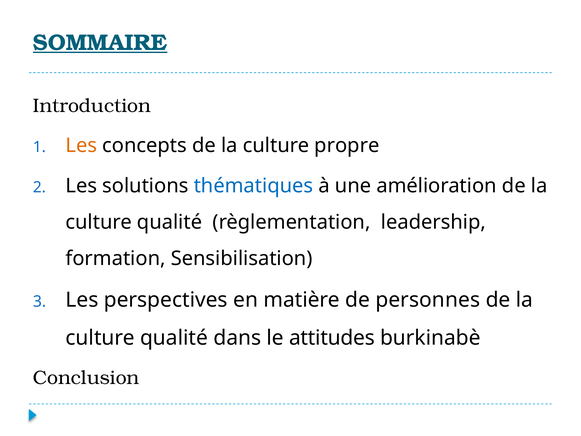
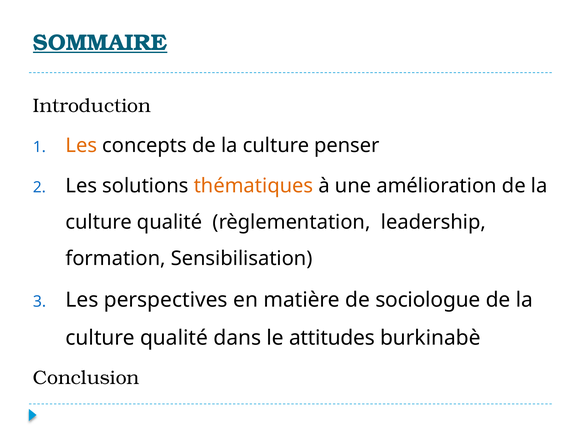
propre: propre -> penser (347, 146)
thématiques colour: blue -> orange (253, 186)
personnes: personnes -> sociologue (428, 300)
